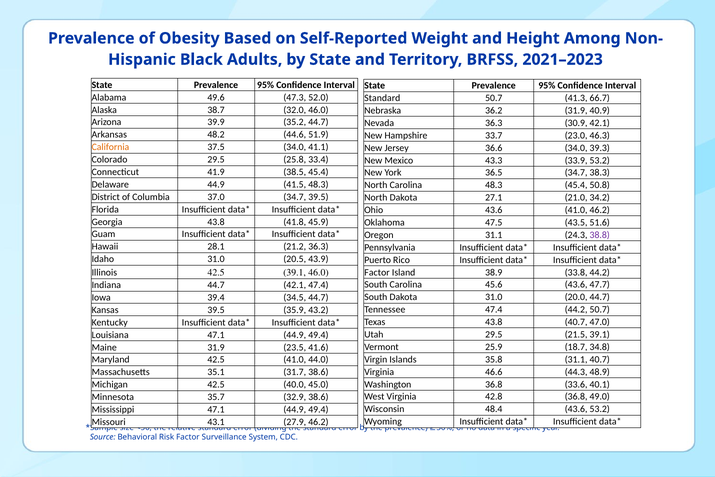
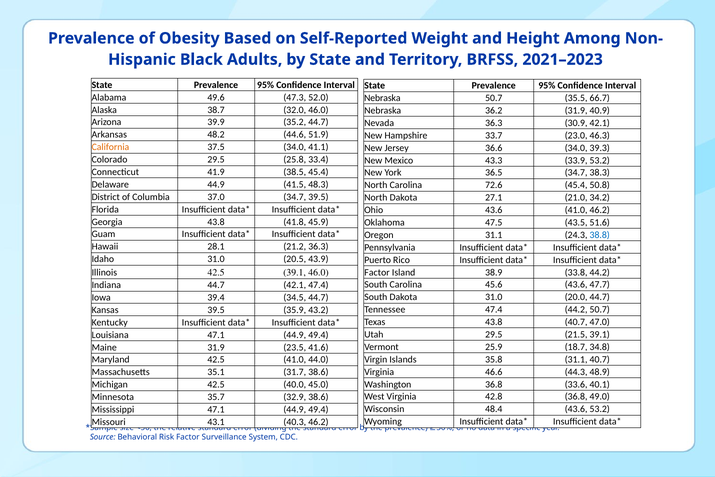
Standard: Standard -> Nebraska (382, 98)
41.3: 41.3 -> 35.5 (576, 98)
Carolina 48.3: 48.3 -> 72.6 (494, 185)
38.8 colour: purple -> blue (600, 235)
27.9: 27.9 -> 40.3 (295, 422)
